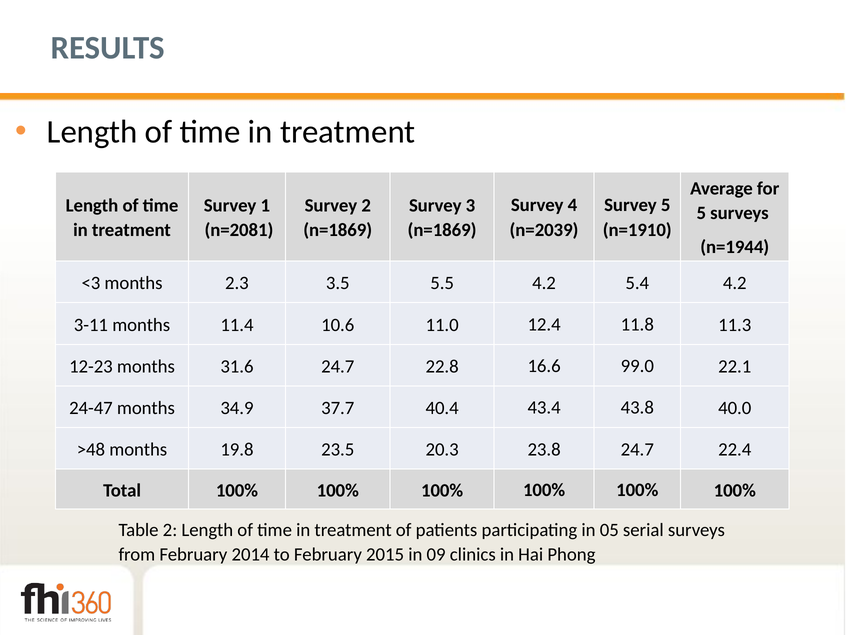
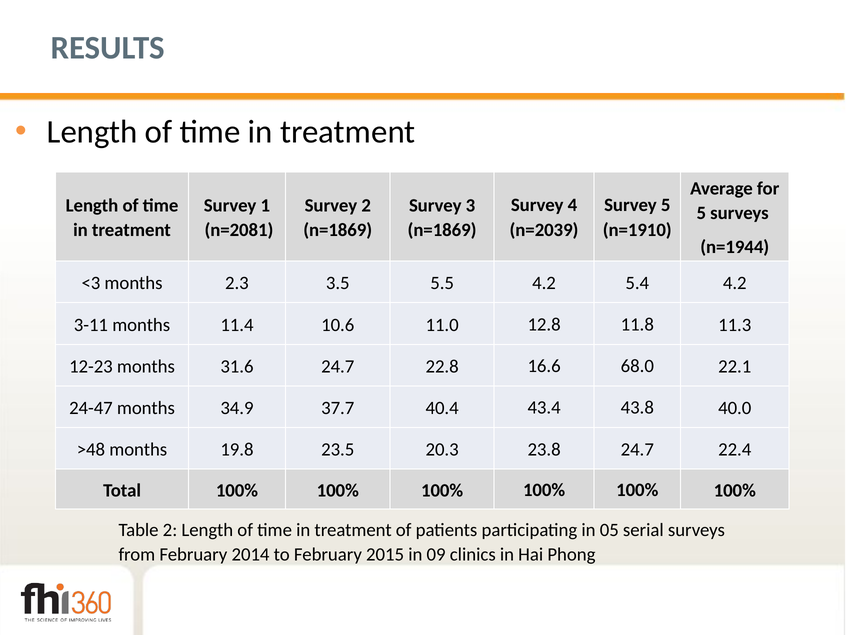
12.4: 12.4 -> 12.8 (544, 324)
99.0: 99.0 -> 68.0 (637, 366)
